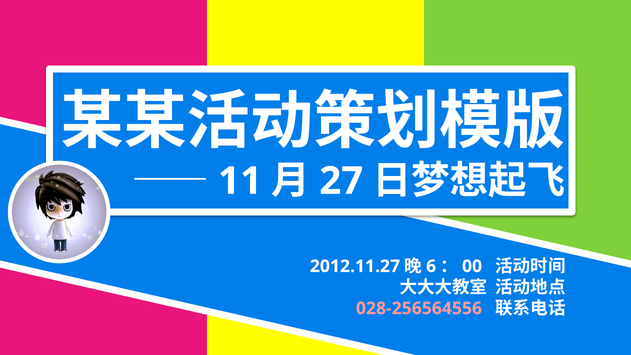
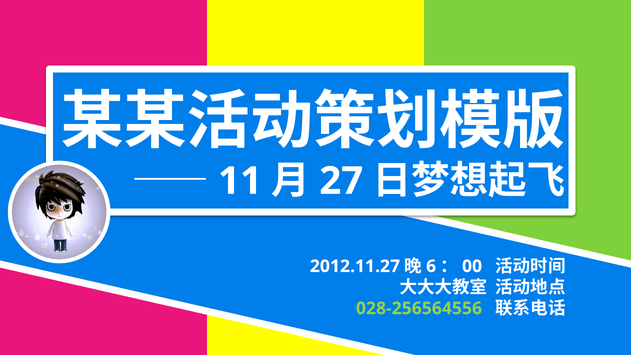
028-256564556 colour: pink -> light green (419, 308)
